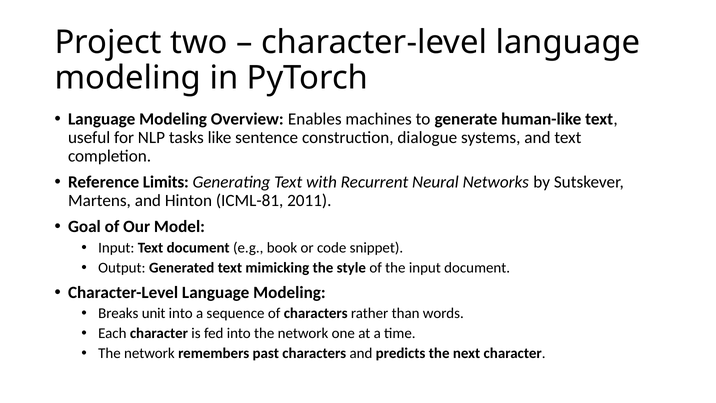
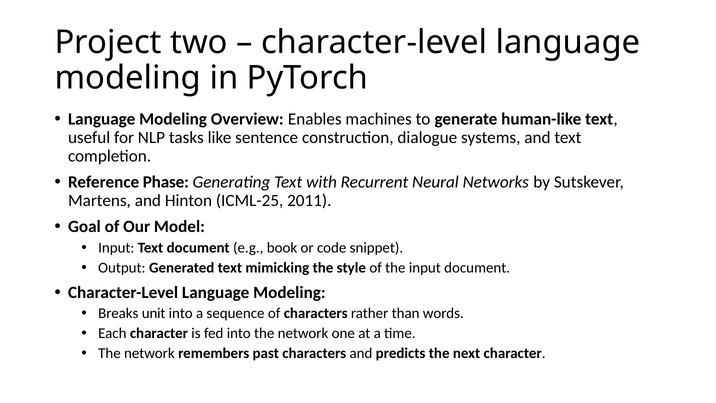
Limits: Limits -> Phase (166, 182)
ICML-81: ICML-81 -> ICML-25 (250, 201)
